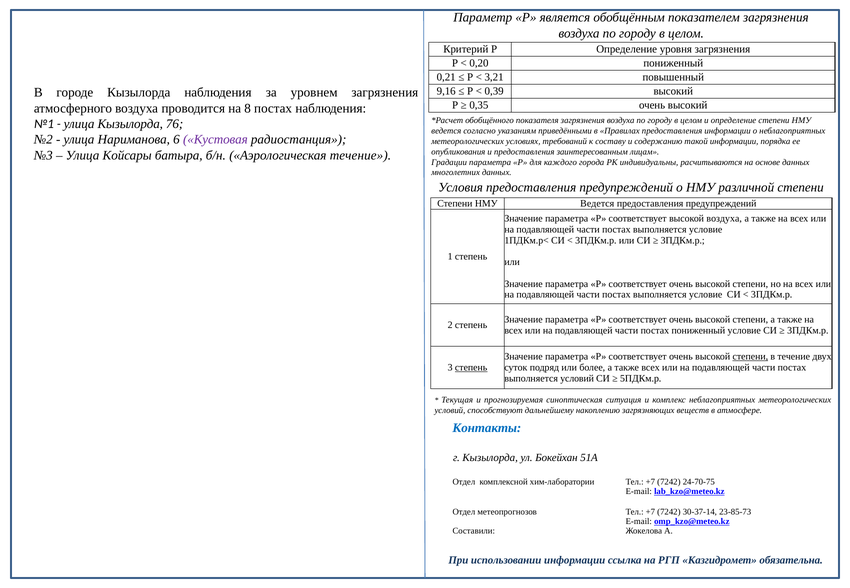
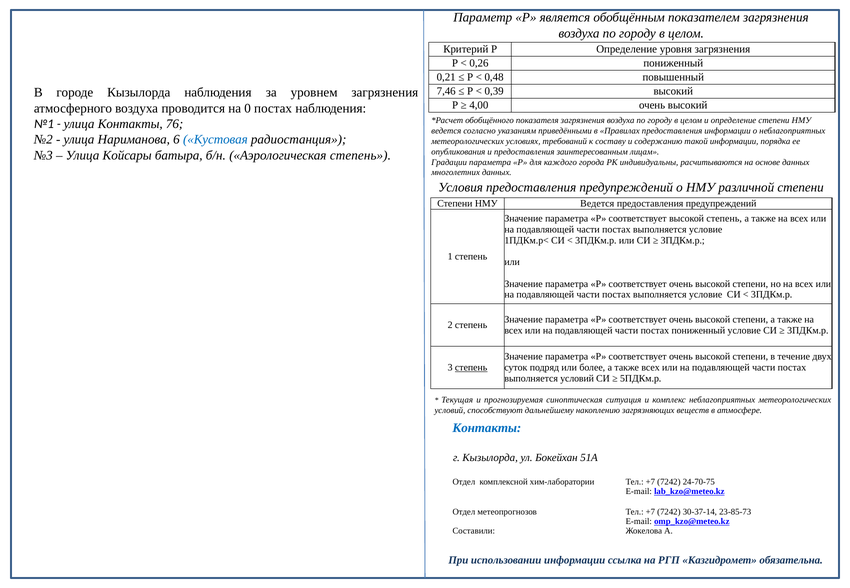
0,20: 0,20 -> 0,26 (479, 63)
3,21: 3,21 -> 0,48 (494, 77)
9,16: 9,16 -> 7,46 (446, 91)
0,35: 0,35 -> 4,00 (479, 105)
8: 8 -> 0 (248, 108)
улица Кызылорда: Кызылорда -> Контакты (130, 124)
Кустовая colour: purple -> blue (215, 140)
Аэрологическая течение: течение -> степень (360, 155)
высокой воздуха: воздуха -> степень (724, 219)
степени underline: present -> none (750, 357)
